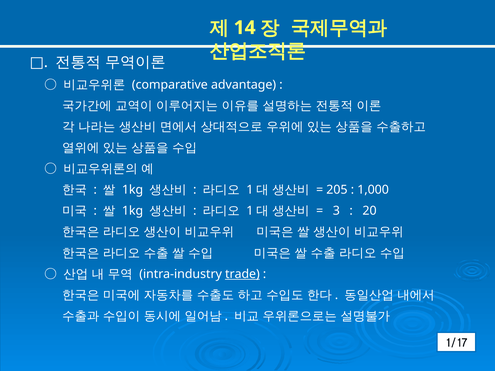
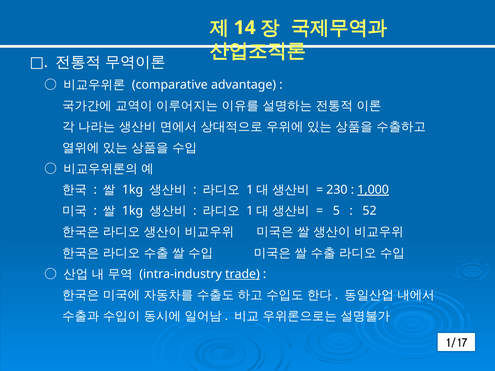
205: 205 -> 230 (337, 190)
1,000 underline: none -> present (373, 190)
3: 3 -> 5 (336, 211)
20: 20 -> 52 (370, 211)
